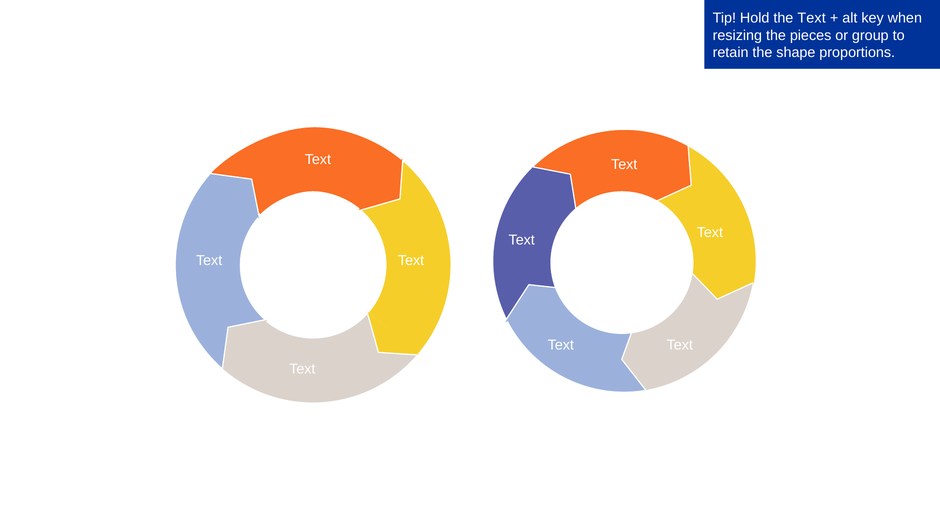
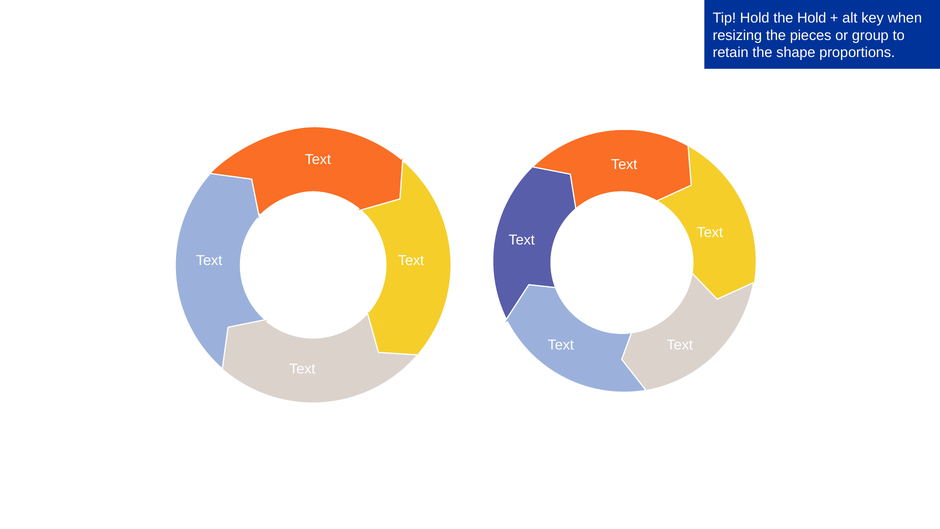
the Text: Text -> Hold (812, 18)
